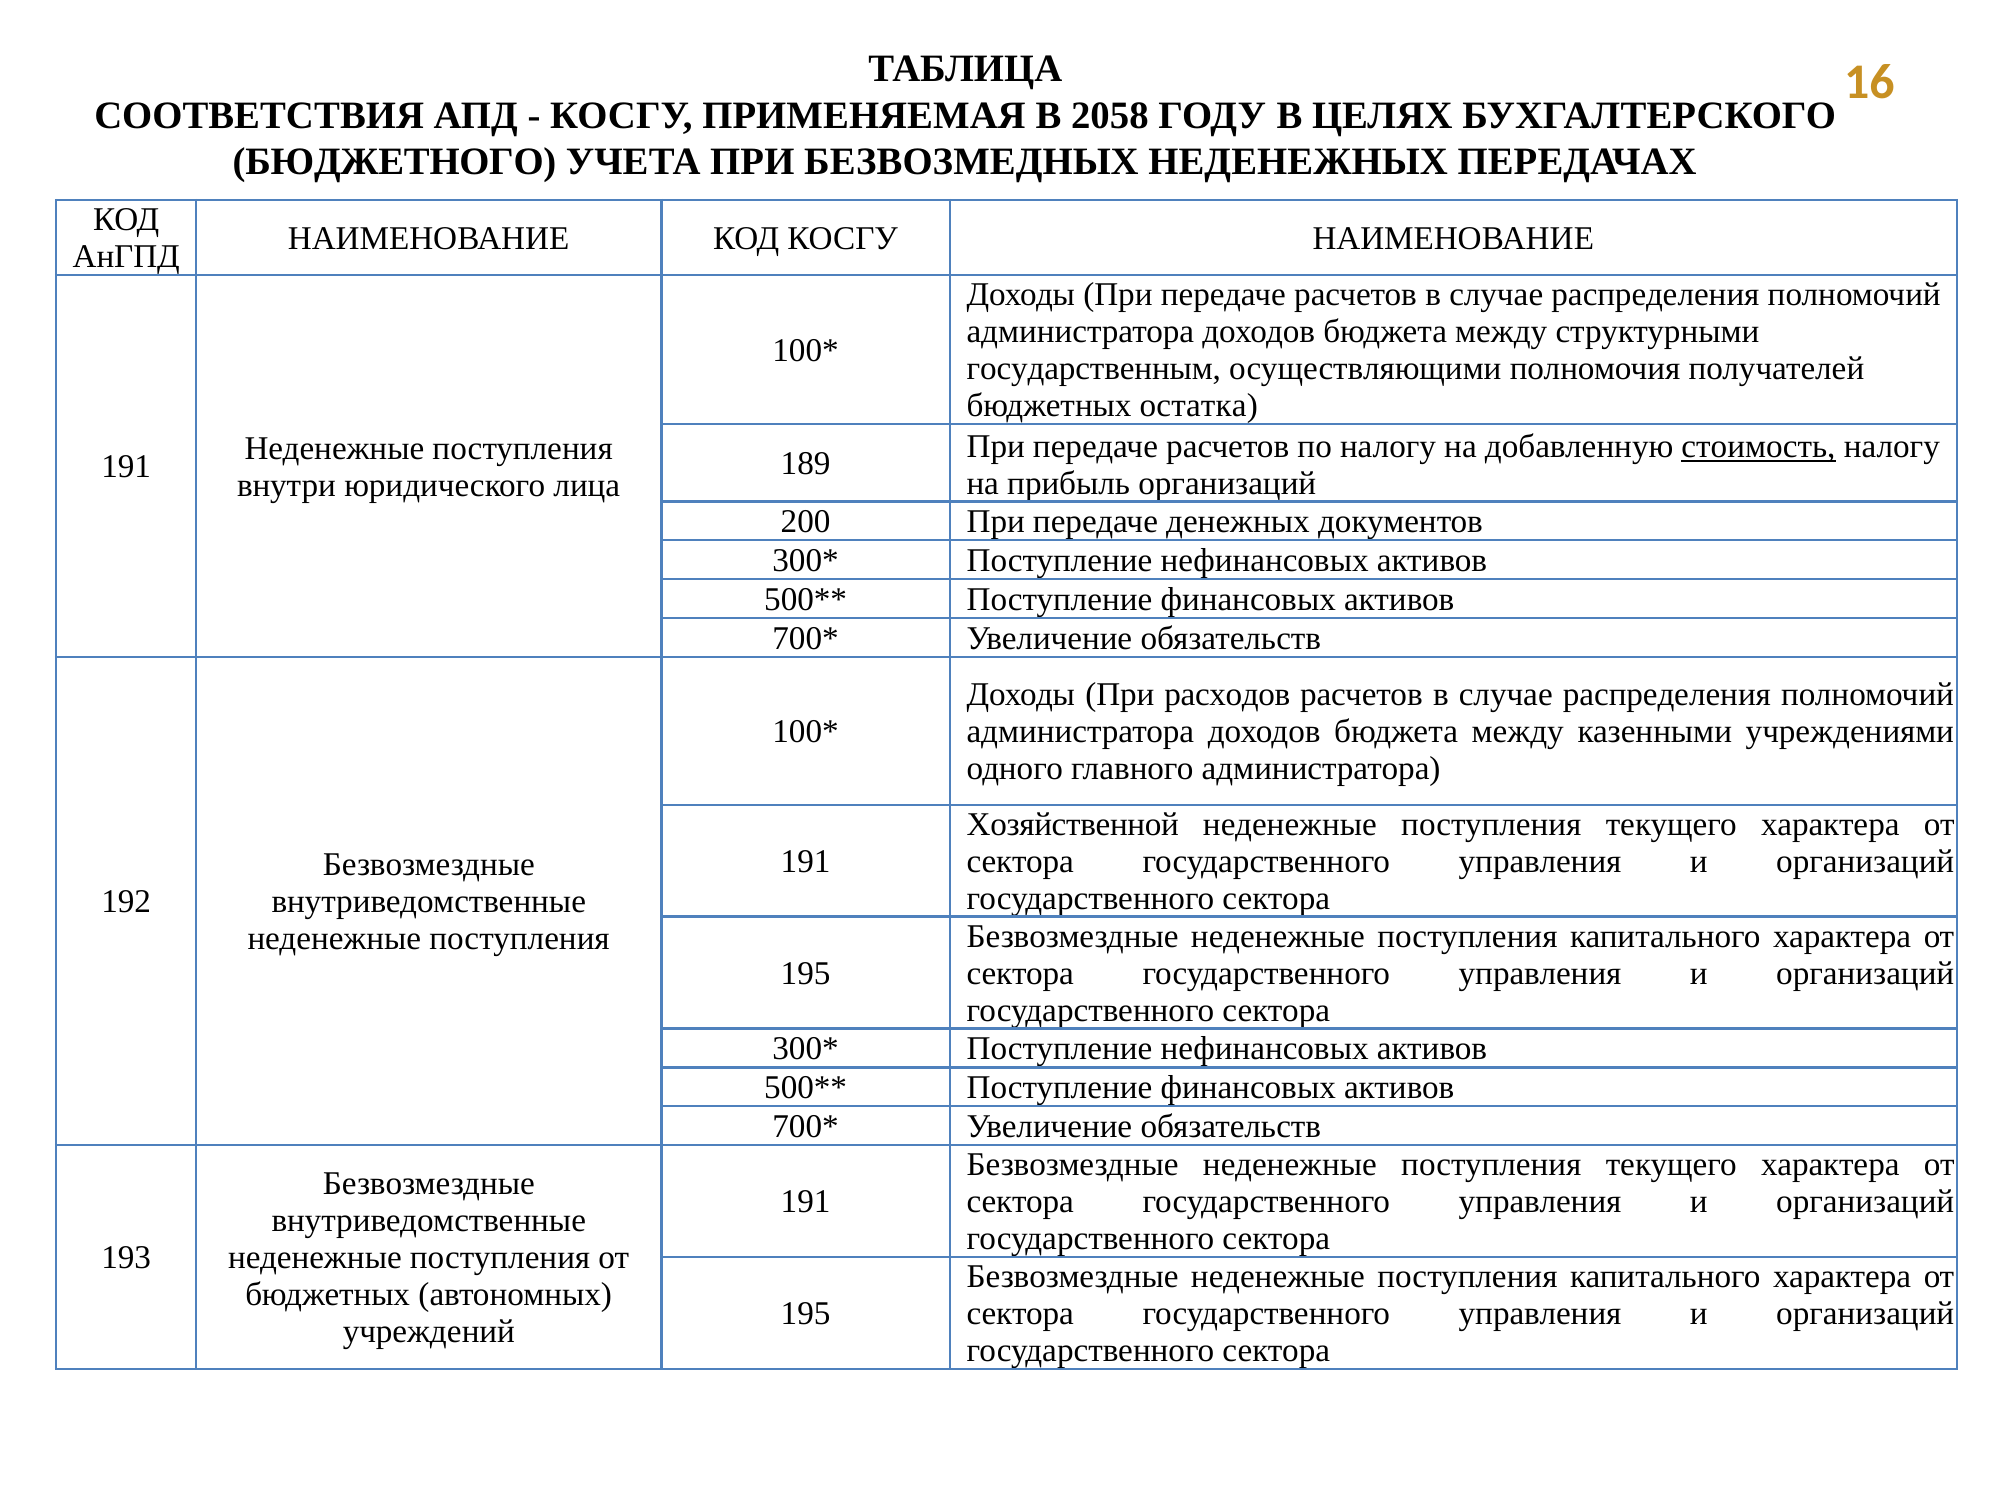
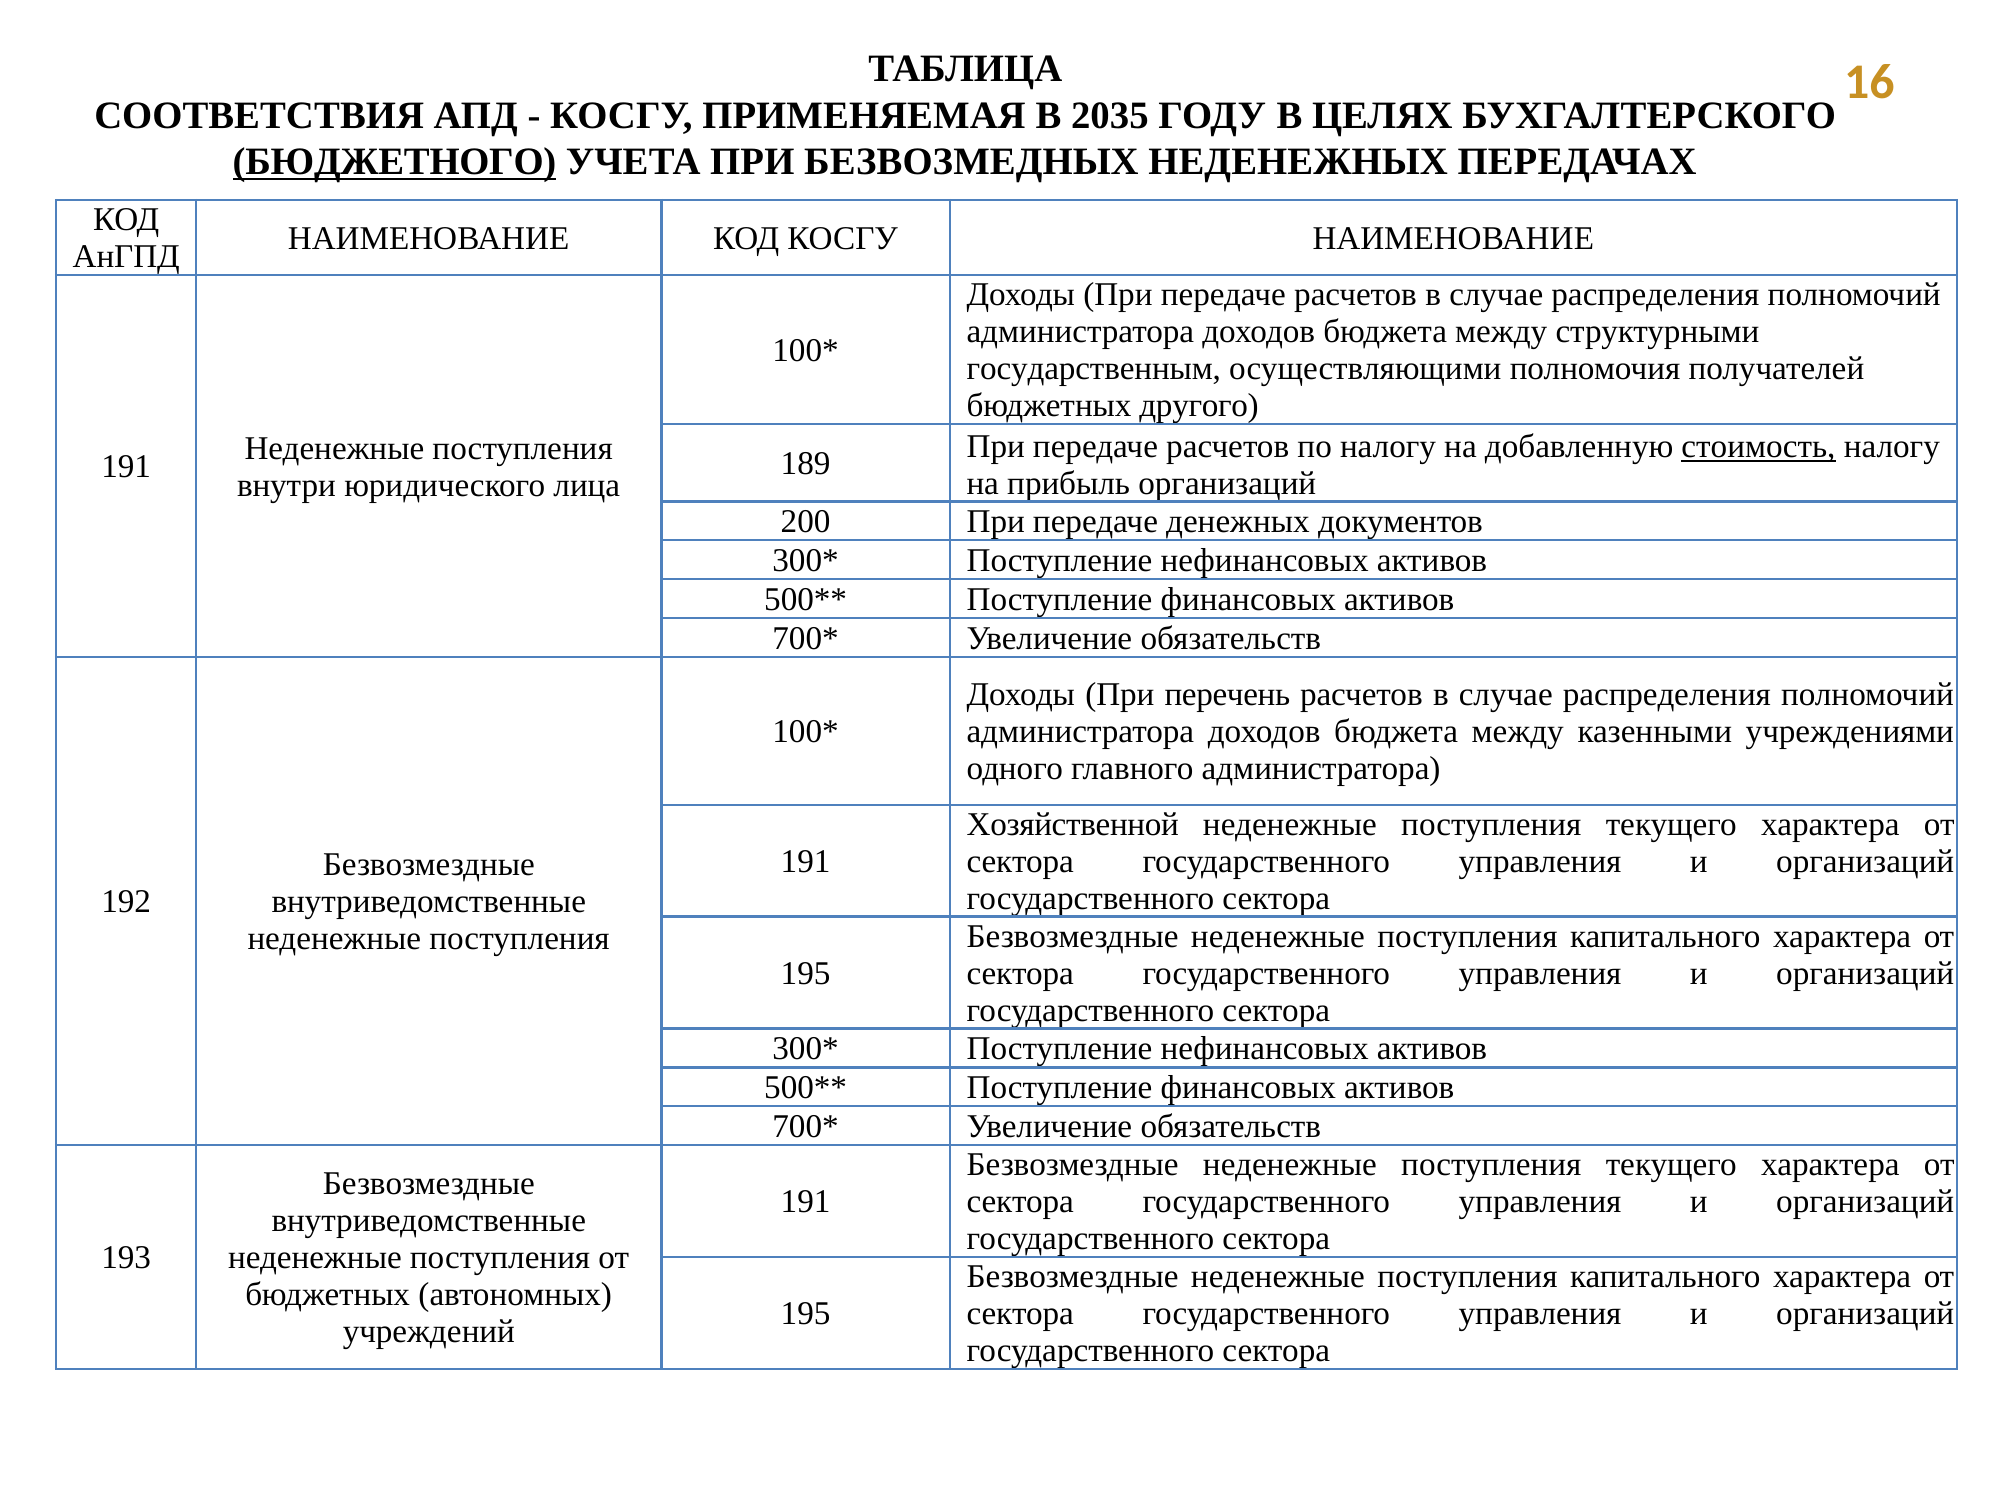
2058: 2058 -> 2035 (1110, 116)
БЮДЖЕТНОГО underline: none -> present (395, 162)
остатка: остатка -> другого (1199, 406)
расходов: расходов -> перечень (1227, 695)
